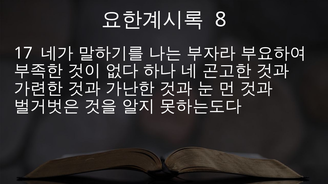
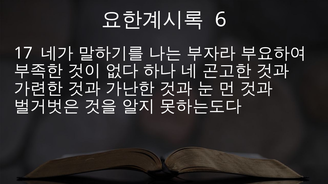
8: 8 -> 6 (221, 20)
